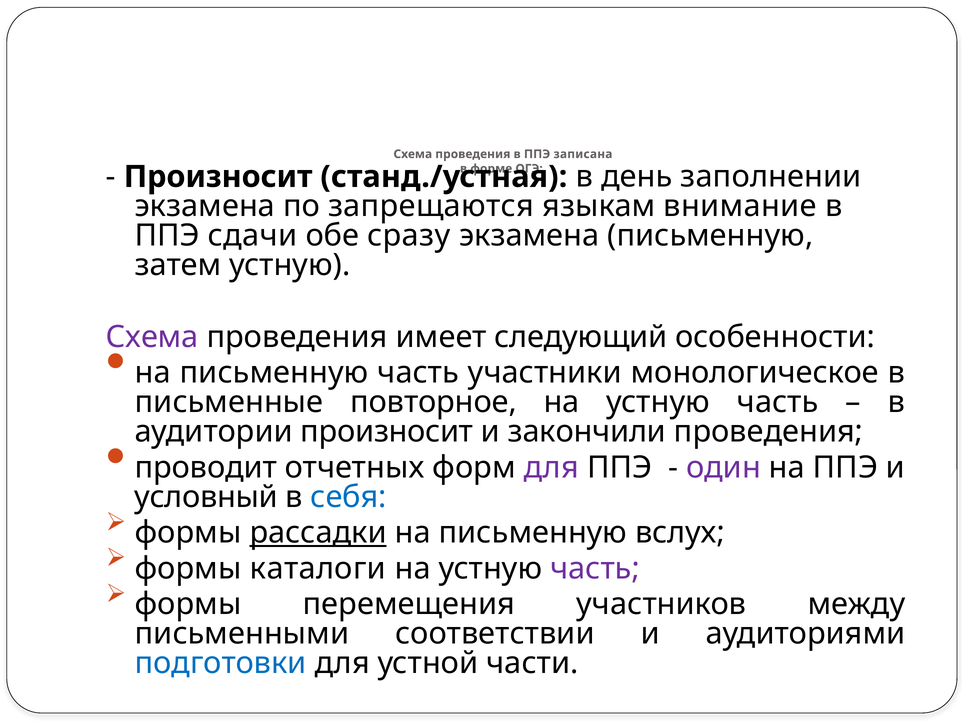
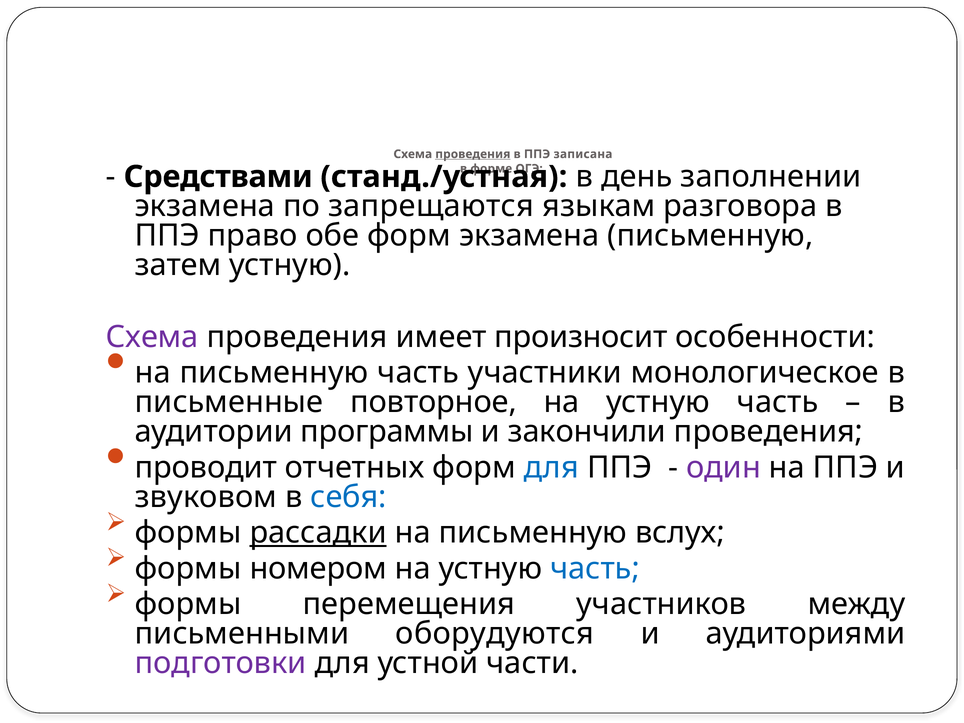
проведения underline: none -> present (473, 154)
Произносит: Произносит -> Средствами (218, 177)
внимание: внимание -> разговора (740, 206)
сдачи: сдачи -> право (253, 236)
обе сразу: сразу -> форм (409, 236)
следующий: следующий -> произносит (581, 337)
аудитории произносит: произносит -> программы (387, 432)
для colour: purple -> blue (551, 467)
условный: условный -> звуковом (206, 497)
каталоги: каталоги -> номером (318, 568)
часть colour: purple -> blue (595, 568)
соответствии: соответствии -> оборудуются (495, 634)
подготовки colour: blue -> purple (221, 663)
